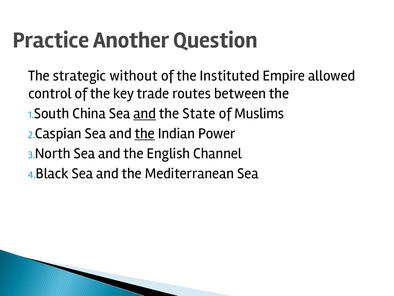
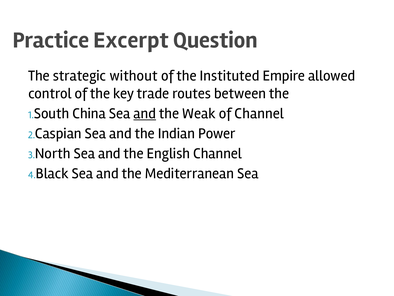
Another: Another -> Excerpt (131, 40)
State: State -> Weak (199, 113)
of Muslims: Muslims -> Channel (259, 113)
the underline: present -> none (145, 133)
